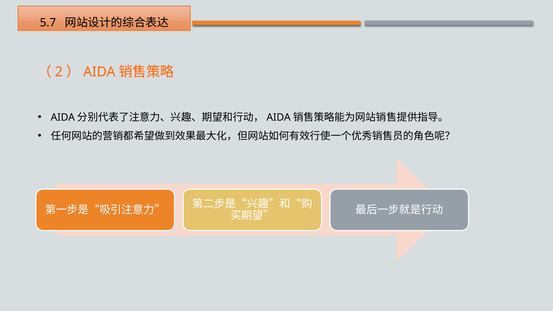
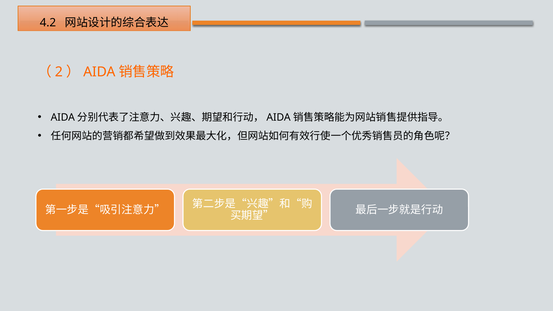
5.7: 5.7 -> 4.2 (48, 23)
